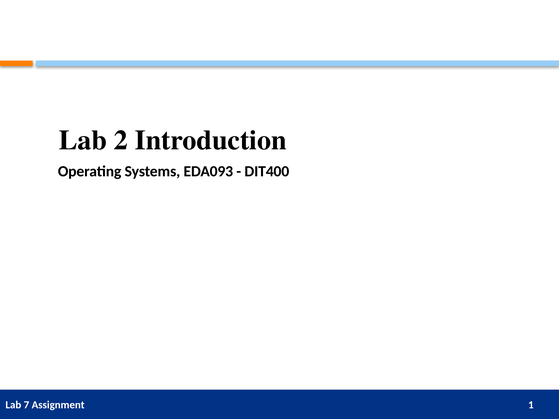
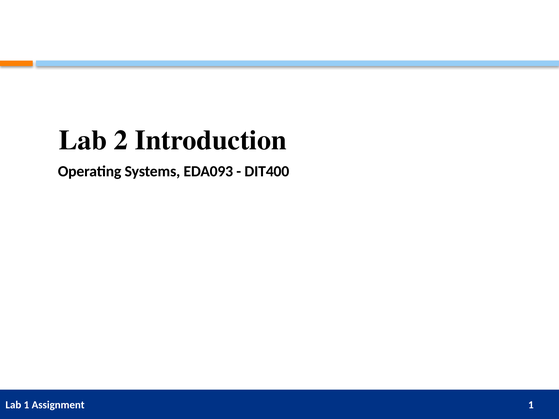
Lab 7: 7 -> 1 (26, 405)
